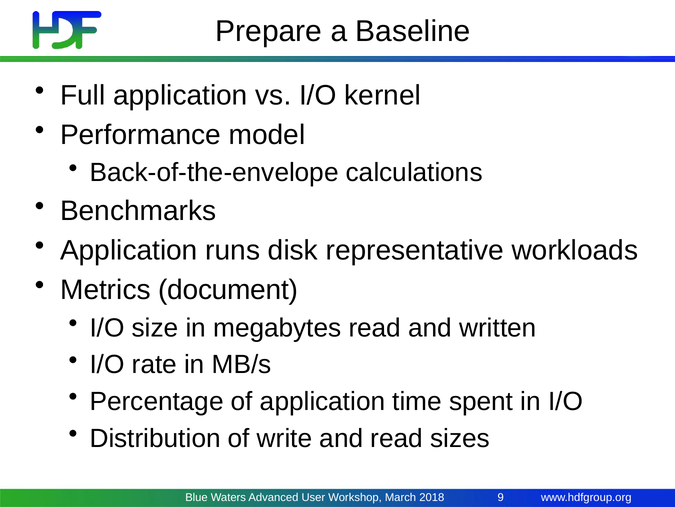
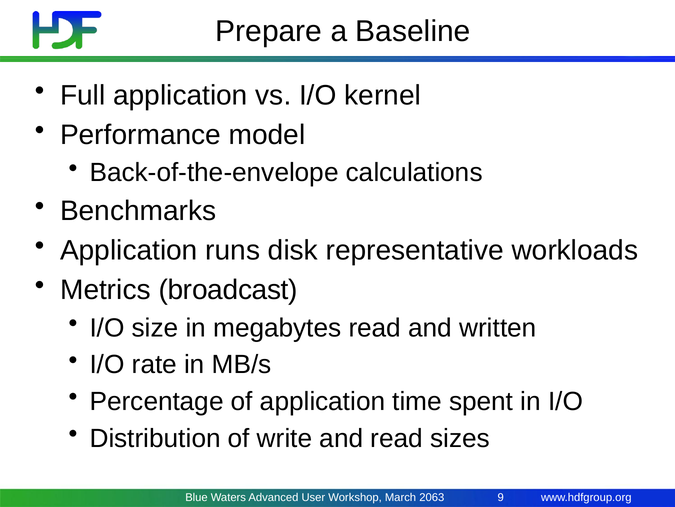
document: document -> broadcast (228, 290)
2018: 2018 -> 2063 (432, 497)
